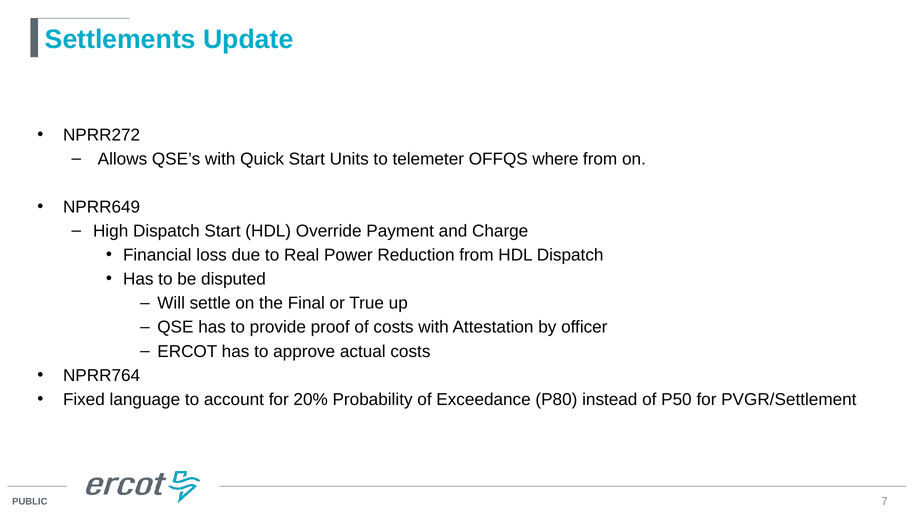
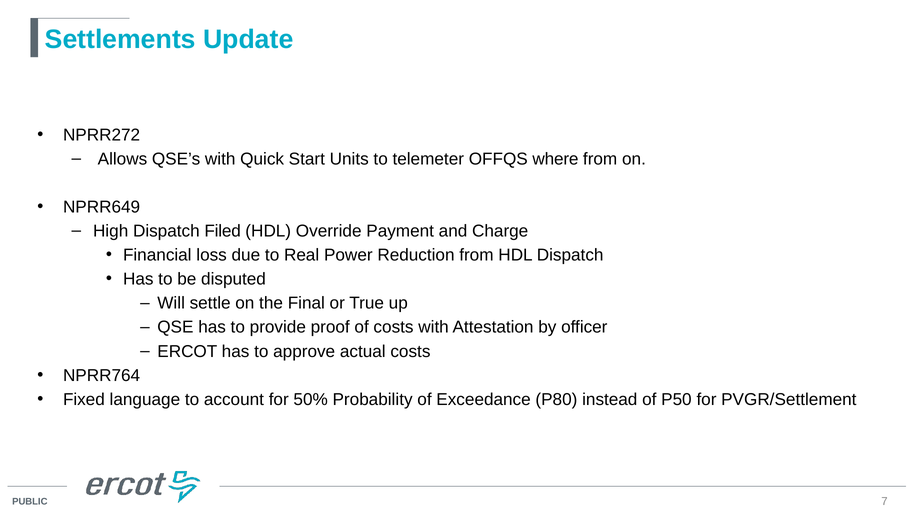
Dispatch Start: Start -> Filed (223, 231)
20%: 20% -> 50% (311, 399)
